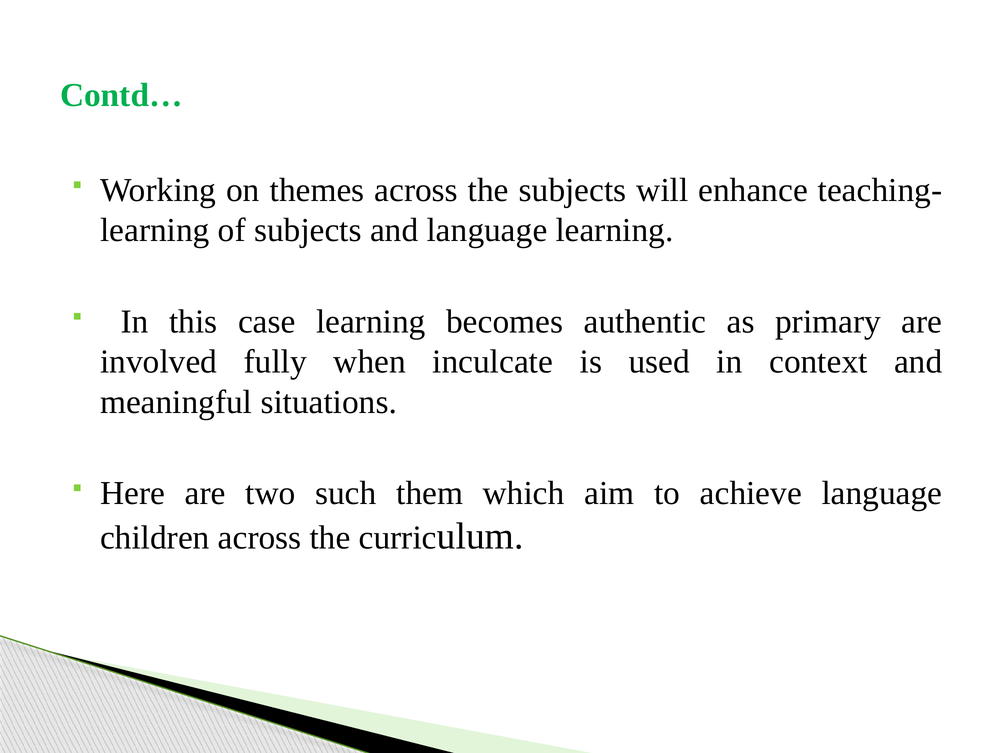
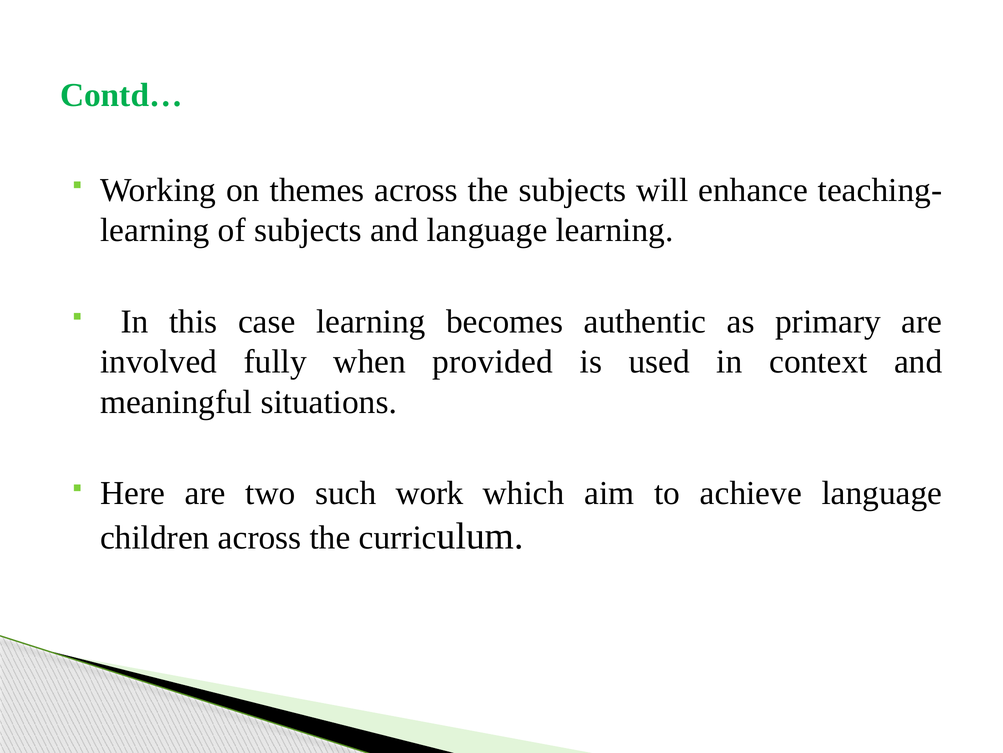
inculcate: inculcate -> provided (493, 361)
them: them -> work (430, 493)
